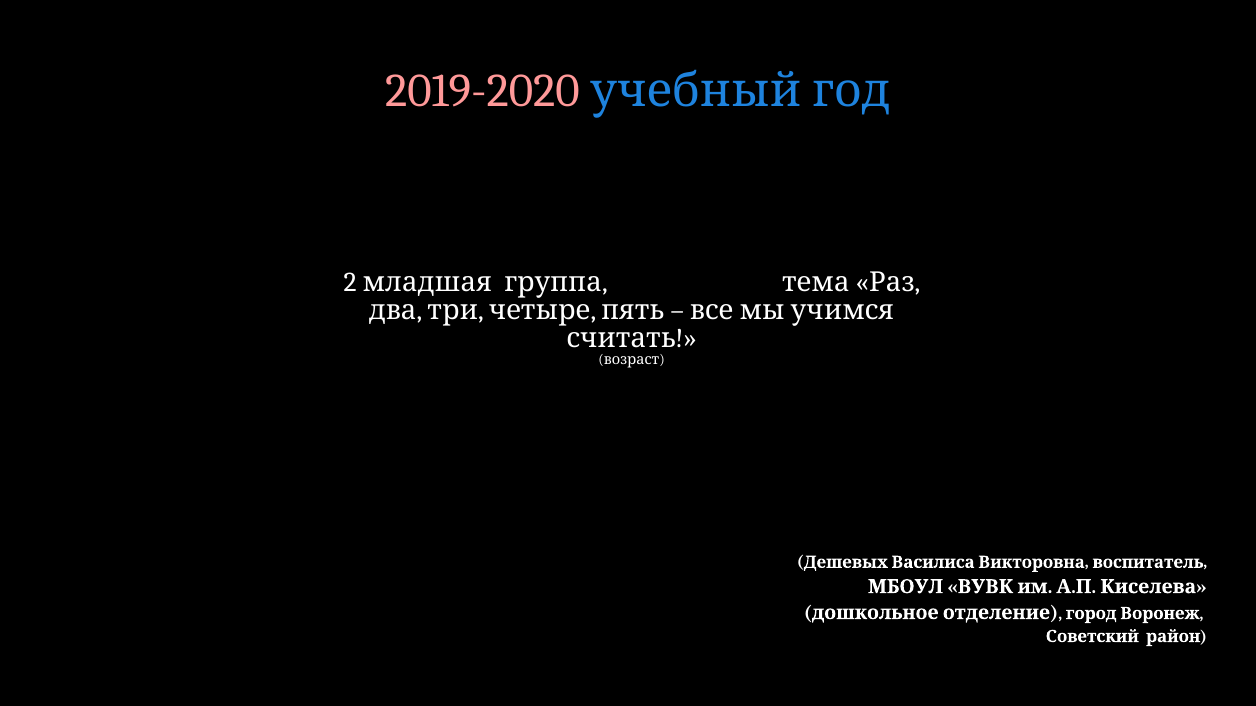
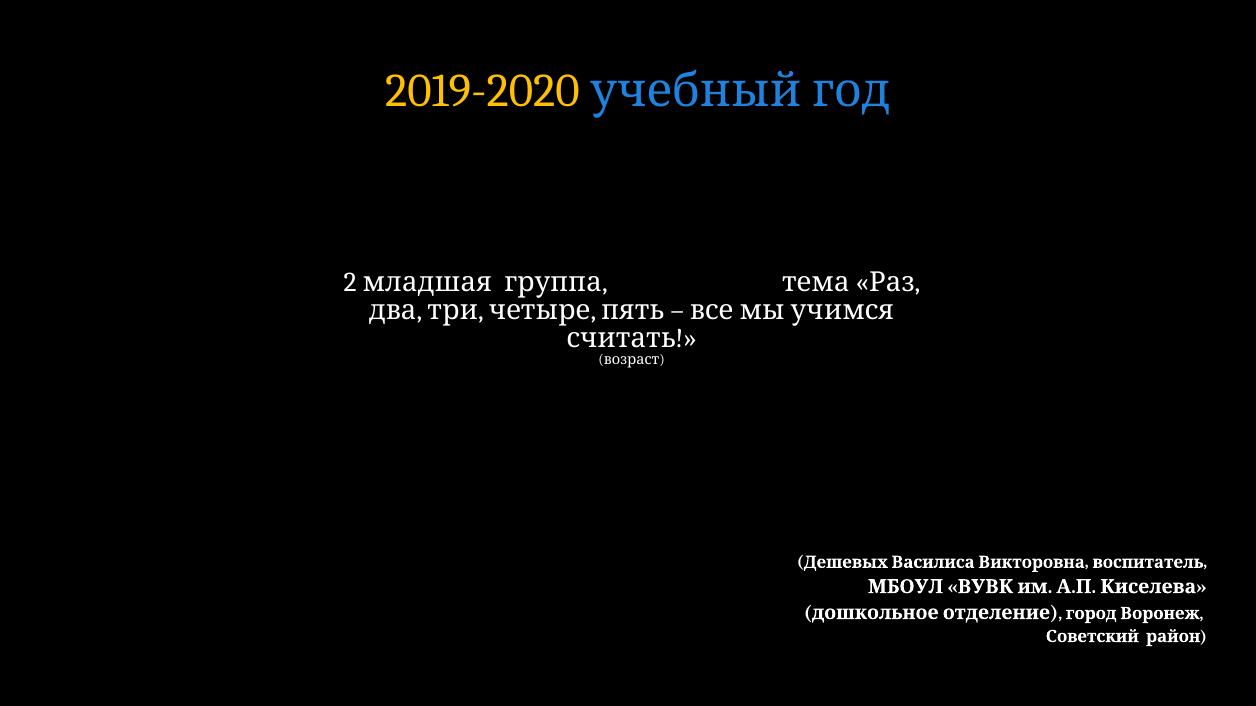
2019-2020 colour: pink -> yellow (482, 91)
